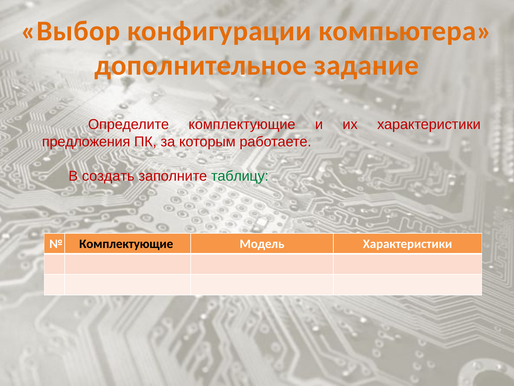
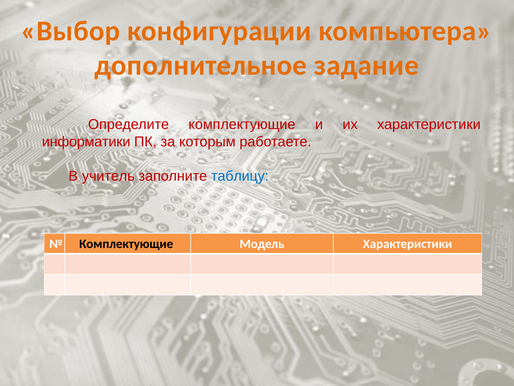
предложения: предложения -> информатики (86, 141)
создать: создать -> учитель (108, 176)
таблицу colour: green -> blue (240, 176)
